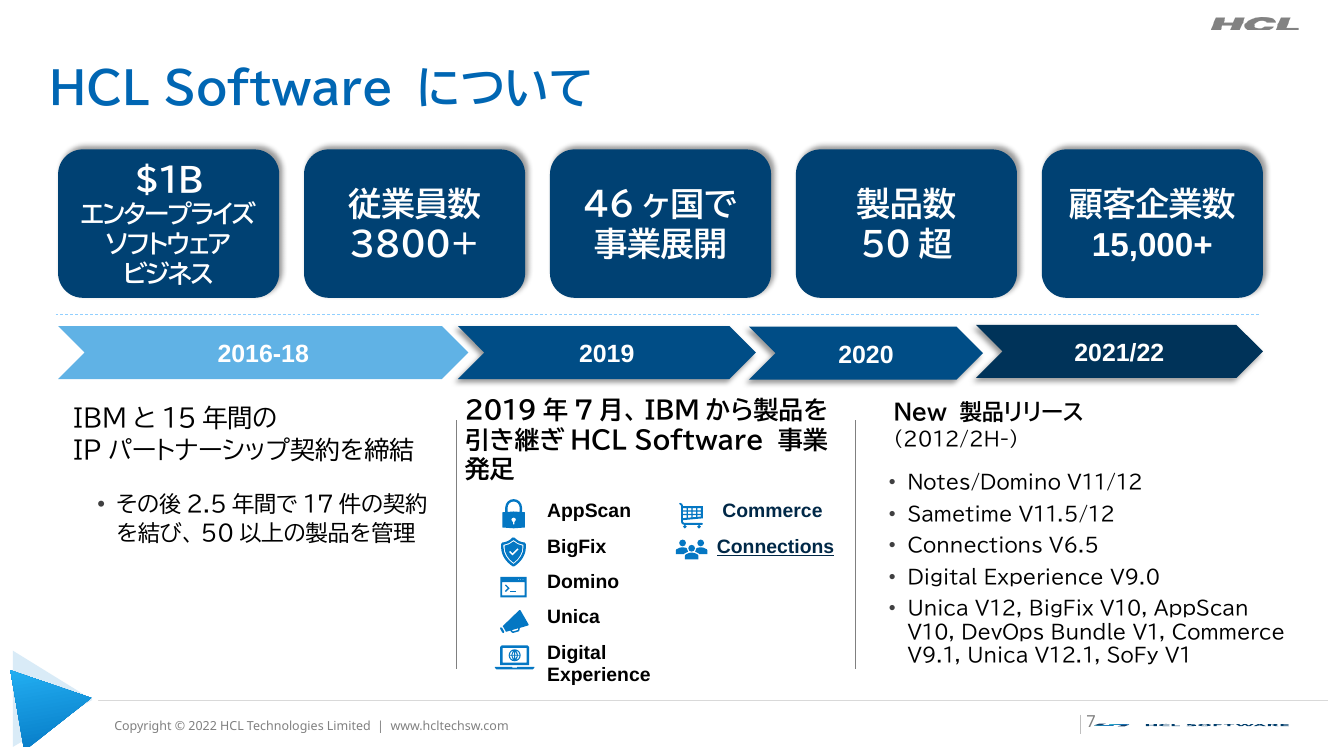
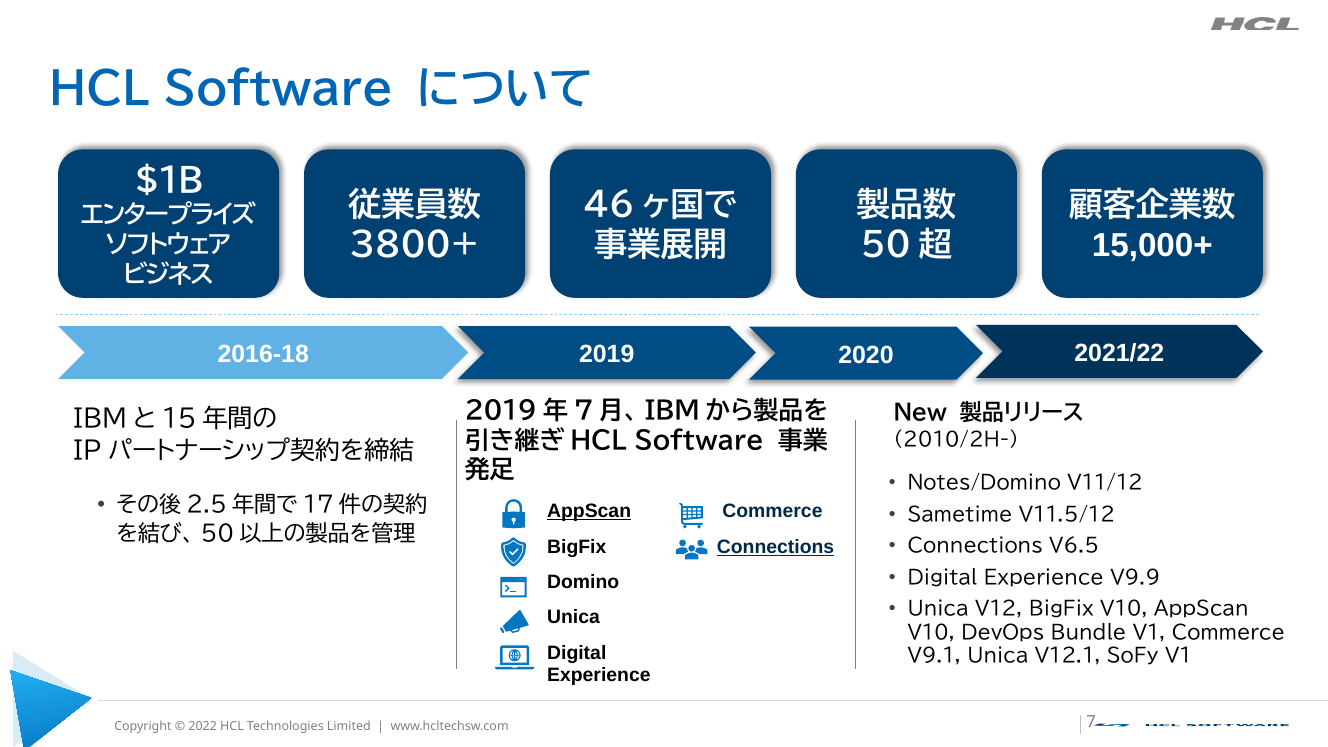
2012/2H-: 2012/2H- -> 2010/2H- (956, 440)
AppScan underline: none -> present (589, 511)
V9.0: V9.0 -> V9.9 (1135, 578)
